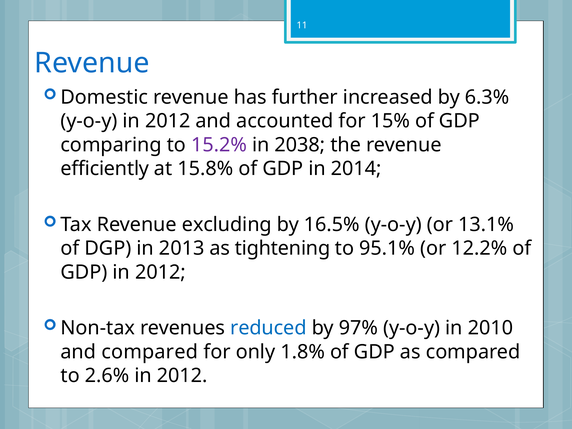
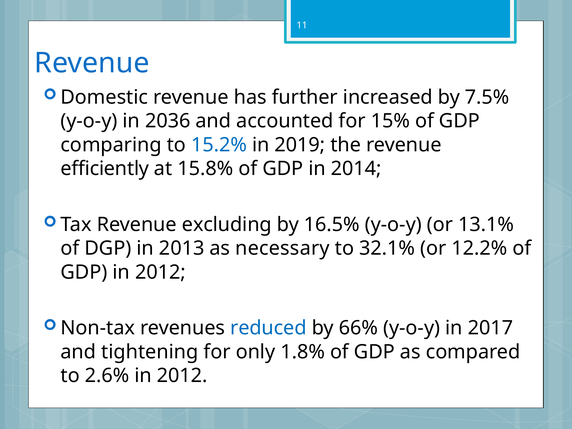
6.3%: 6.3% -> 7.5% (487, 97)
y-o-y in 2012: 2012 -> 2036 (168, 121)
15.2% colour: purple -> blue (219, 145)
2038: 2038 -> 2019 (300, 145)
tightening: tightening -> necessary (282, 248)
95.1%: 95.1% -> 32.1% (387, 248)
97%: 97% -> 66% (358, 328)
2010: 2010 -> 2017 (490, 328)
and compared: compared -> tightening (150, 352)
